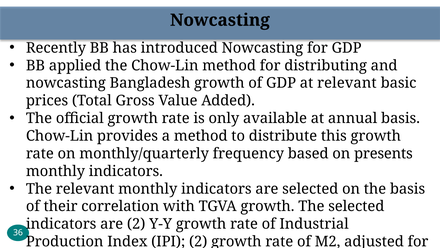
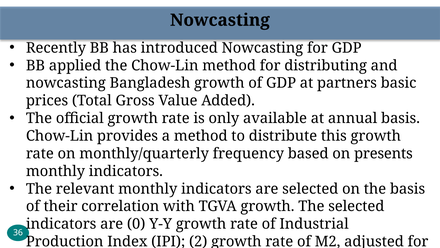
at relevant: relevant -> partners (347, 83)
are 2: 2 -> 0 (136, 224)
